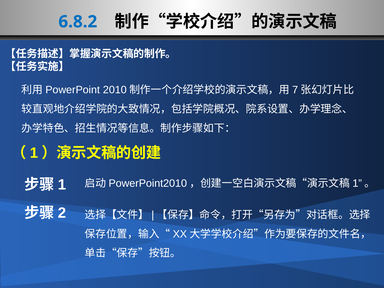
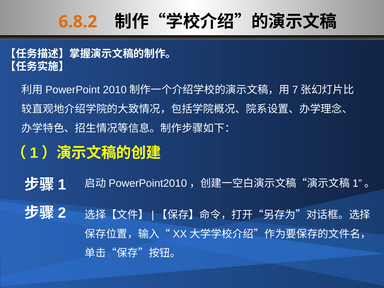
6.8.2 colour: blue -> orange (78, 22)
